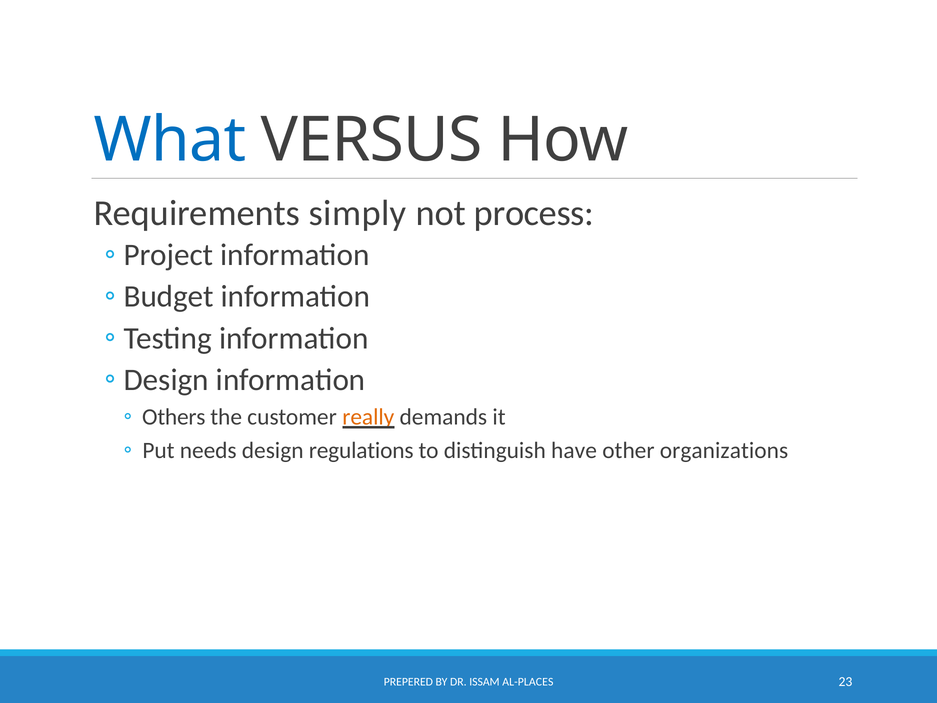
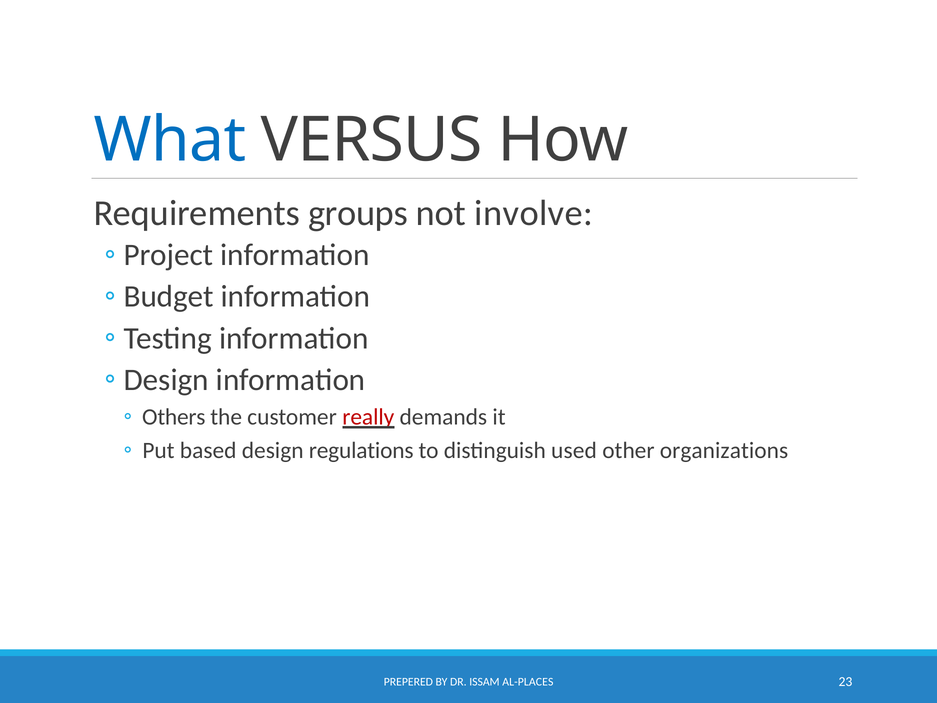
simply: simply -> groups (358, 213)
process: process -> involve (534, 213)
really colour: orange -> red (368, 417)
needs: needs -> based (208, 450)
have: have -> used (574, 450)
